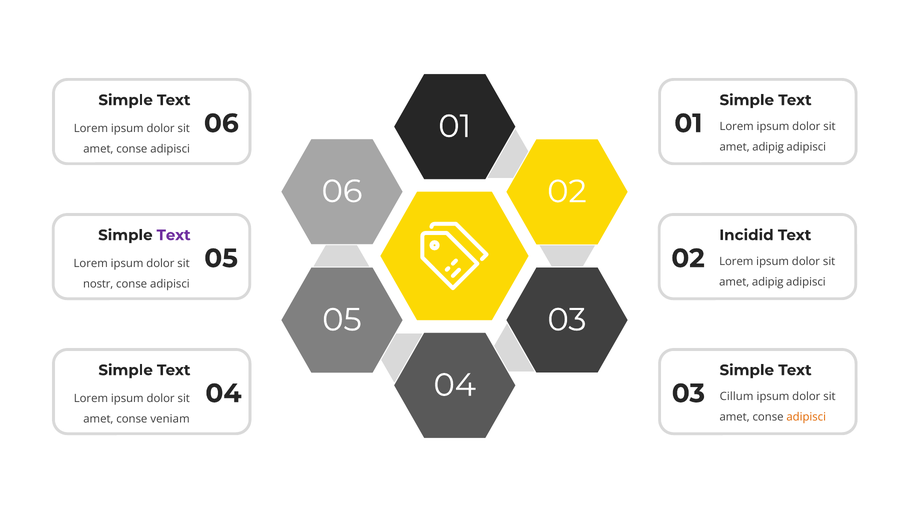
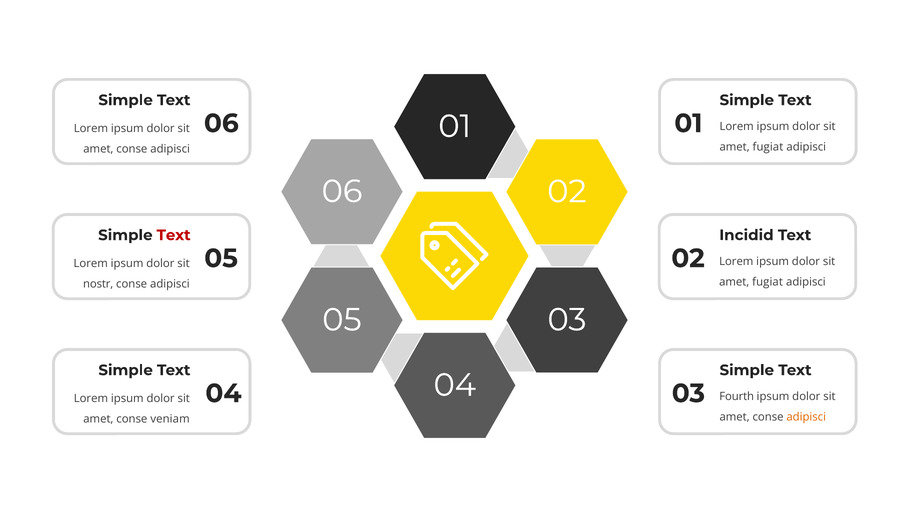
adipig: adipig -> fugiat (768, 147)
Text colour: purple -> red (174, 235)
adipig: adipig -> fugiat (768, 282)
Cillum: Cillum -> Fourth (737, 396)
